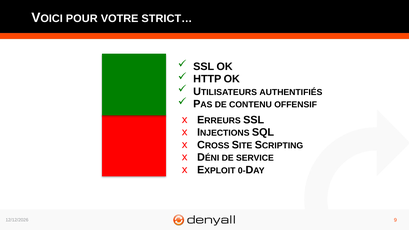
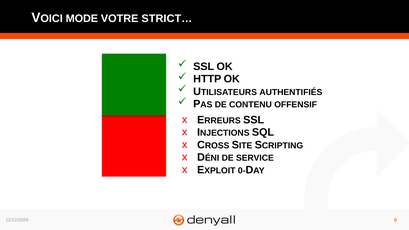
POUR: POUR -> MODE (82, 18)
